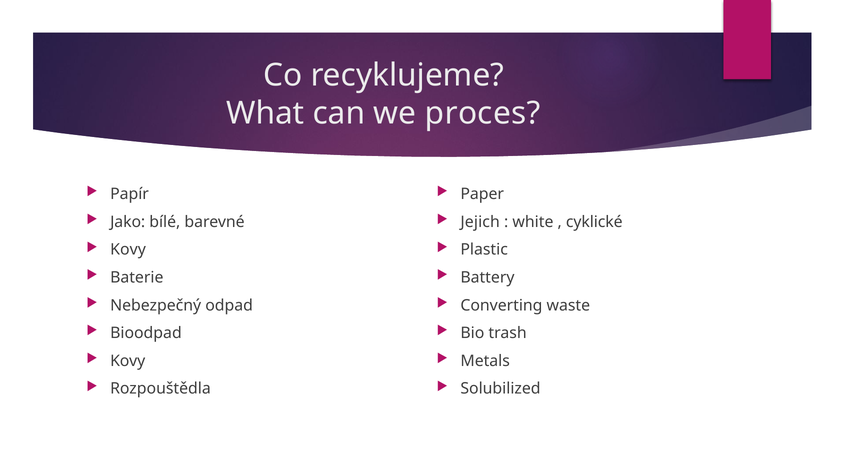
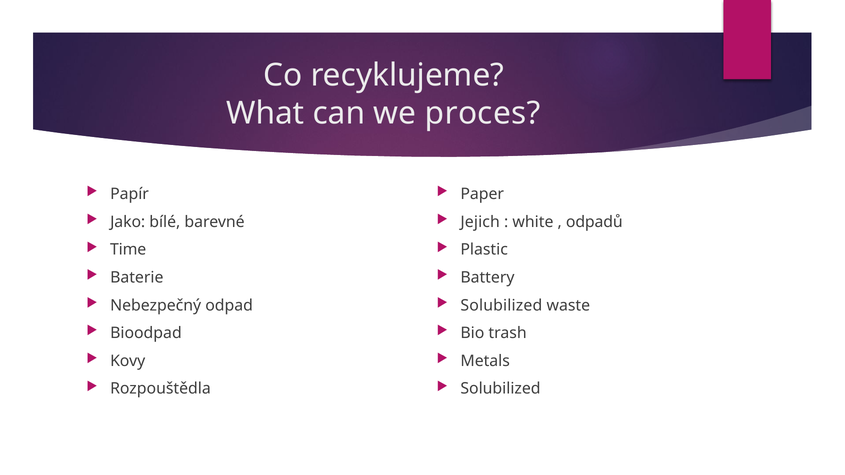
cyklické: cyklické -> odpadů (594, 222)
Kovy: Kovy -> Time (128, 250)
Converting: Converting -> Solubilized (501, 306)
